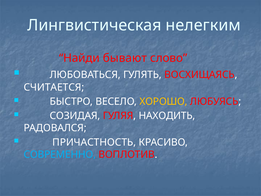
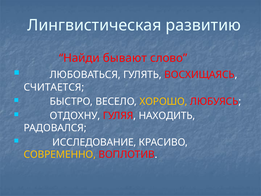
нелегким: нелегким -> развитию (203, 25)
СОЗИДАЯ: СОЗИДАЯ -> ОТДОХНУ (75, 116)
ПРИЧАСТНОСТЬ: ПРИЧАСТНОСТЬ -> ИССЛЕДОВАНИЕ (94, 142)
СОВРЕМЕННО colour: light blue -> yellow (60, 154)
